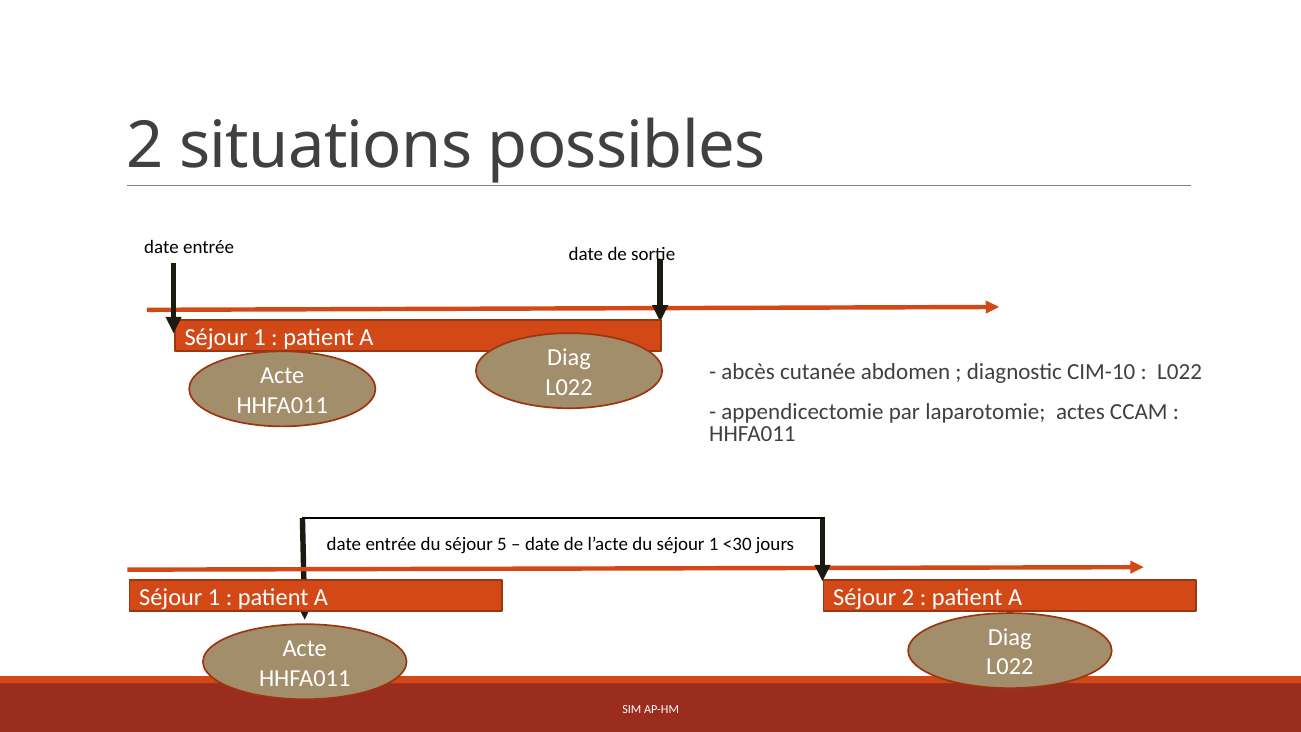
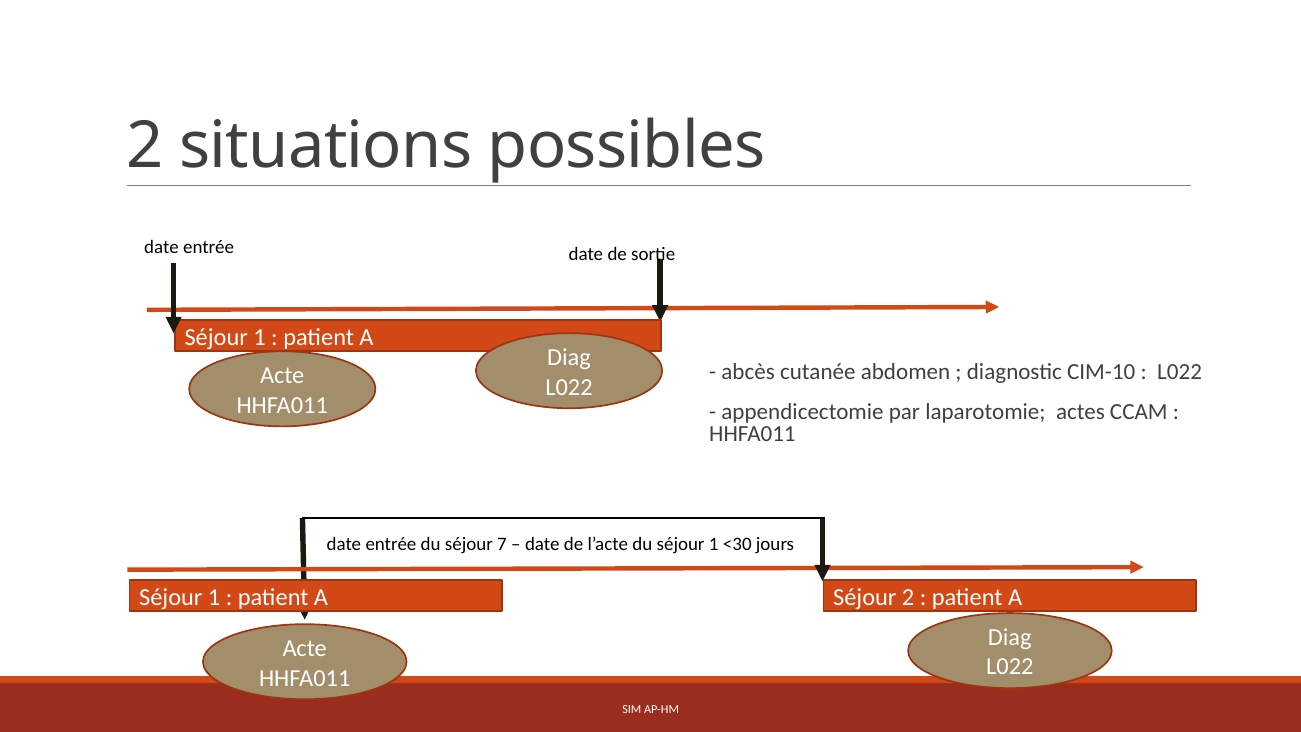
5: 5 -> 7 (502, 544)
